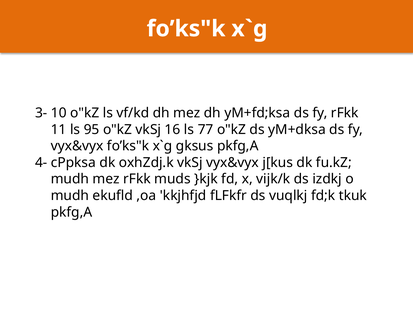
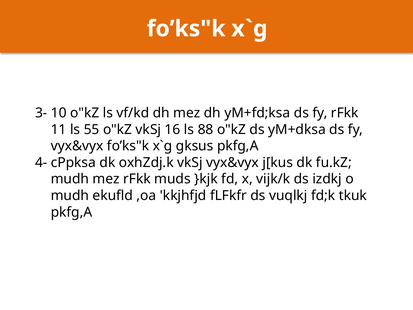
95: 95 -> 55 (92, 129)
77: 77 -> 88 (206, 129)
